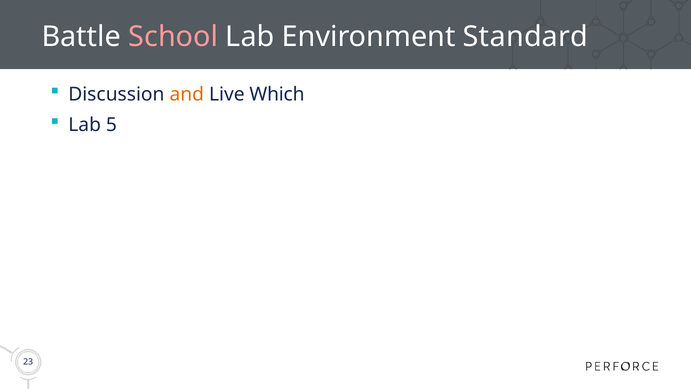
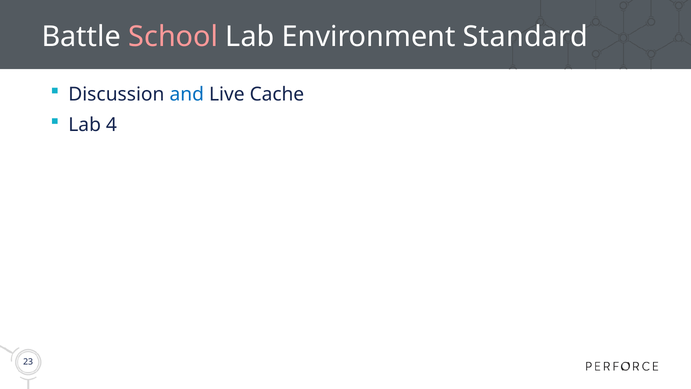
and colour: orange -> blue (187, 94)
Which: Which -> Cache (277, 94)
5: 5 -> 4 (111, 125)
